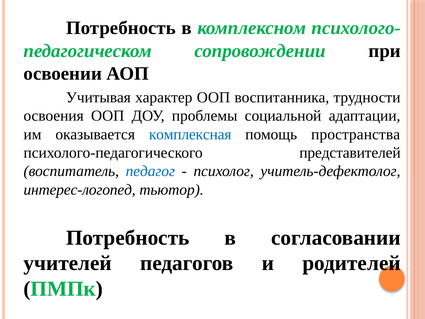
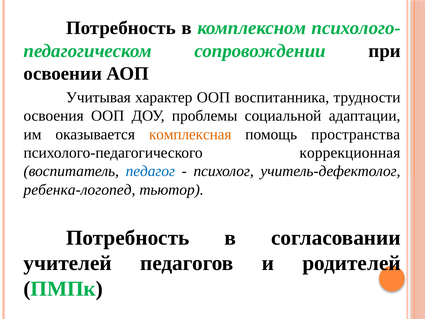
комплексная colour: blue -> orange (190, 134)
представителей: представителей -> коррекционная (350, 153)
интерес-логопед: интерес-логопед -> ребенка-логопед (80, 190)
